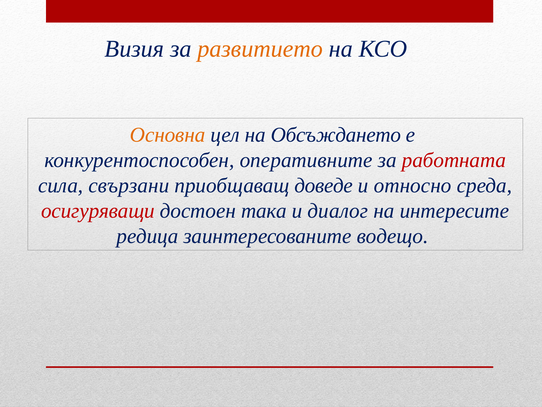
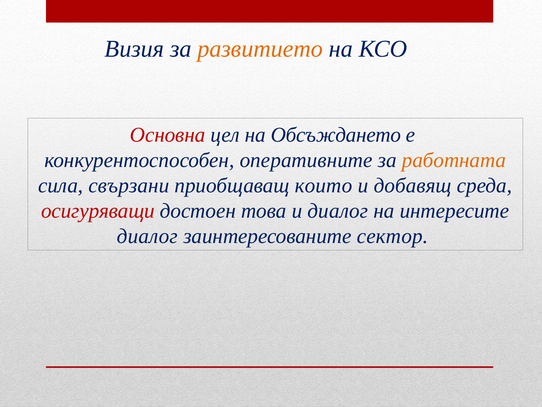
Основна colour: orange -> red (168, 135)
работната colour: red -> orange (454, 160)
доведе: доведе -> които (323, 185)
относно: относно -> добавящ (413, 185)
така: така -> това (264, 211)
редица: редица -> диалог (147, 236)
водещо: водещо -> сектор (392, 236)
